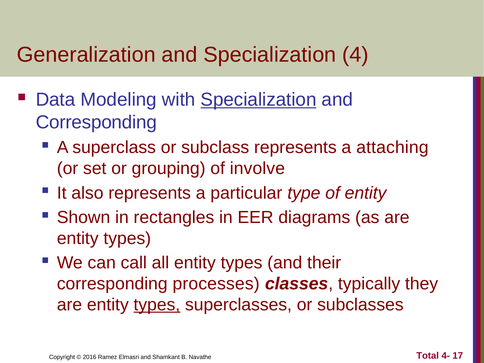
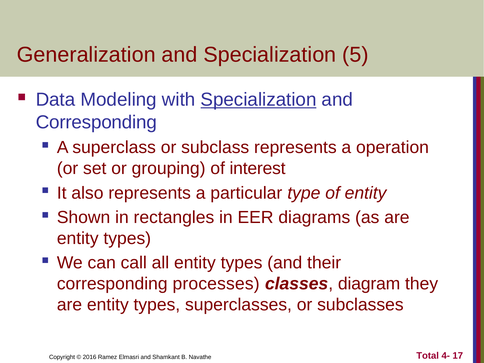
4: 4 -> 5 (355, 55)
attaching: attaching -> operation (393, 148)
involve: involve -> interest (258, 168)
typically: typically -> diagram (369, 284)
types underline: present -> none (157, 305)
